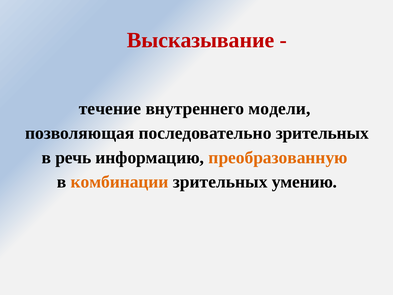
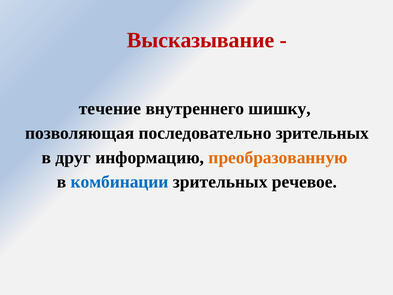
модели: модели -> шишку (280, 108)
речь: речь -> друг (73, 157)
комбинации colour: orange -> blue (120, 182)
умению: умению -> речевое (304, 182)
